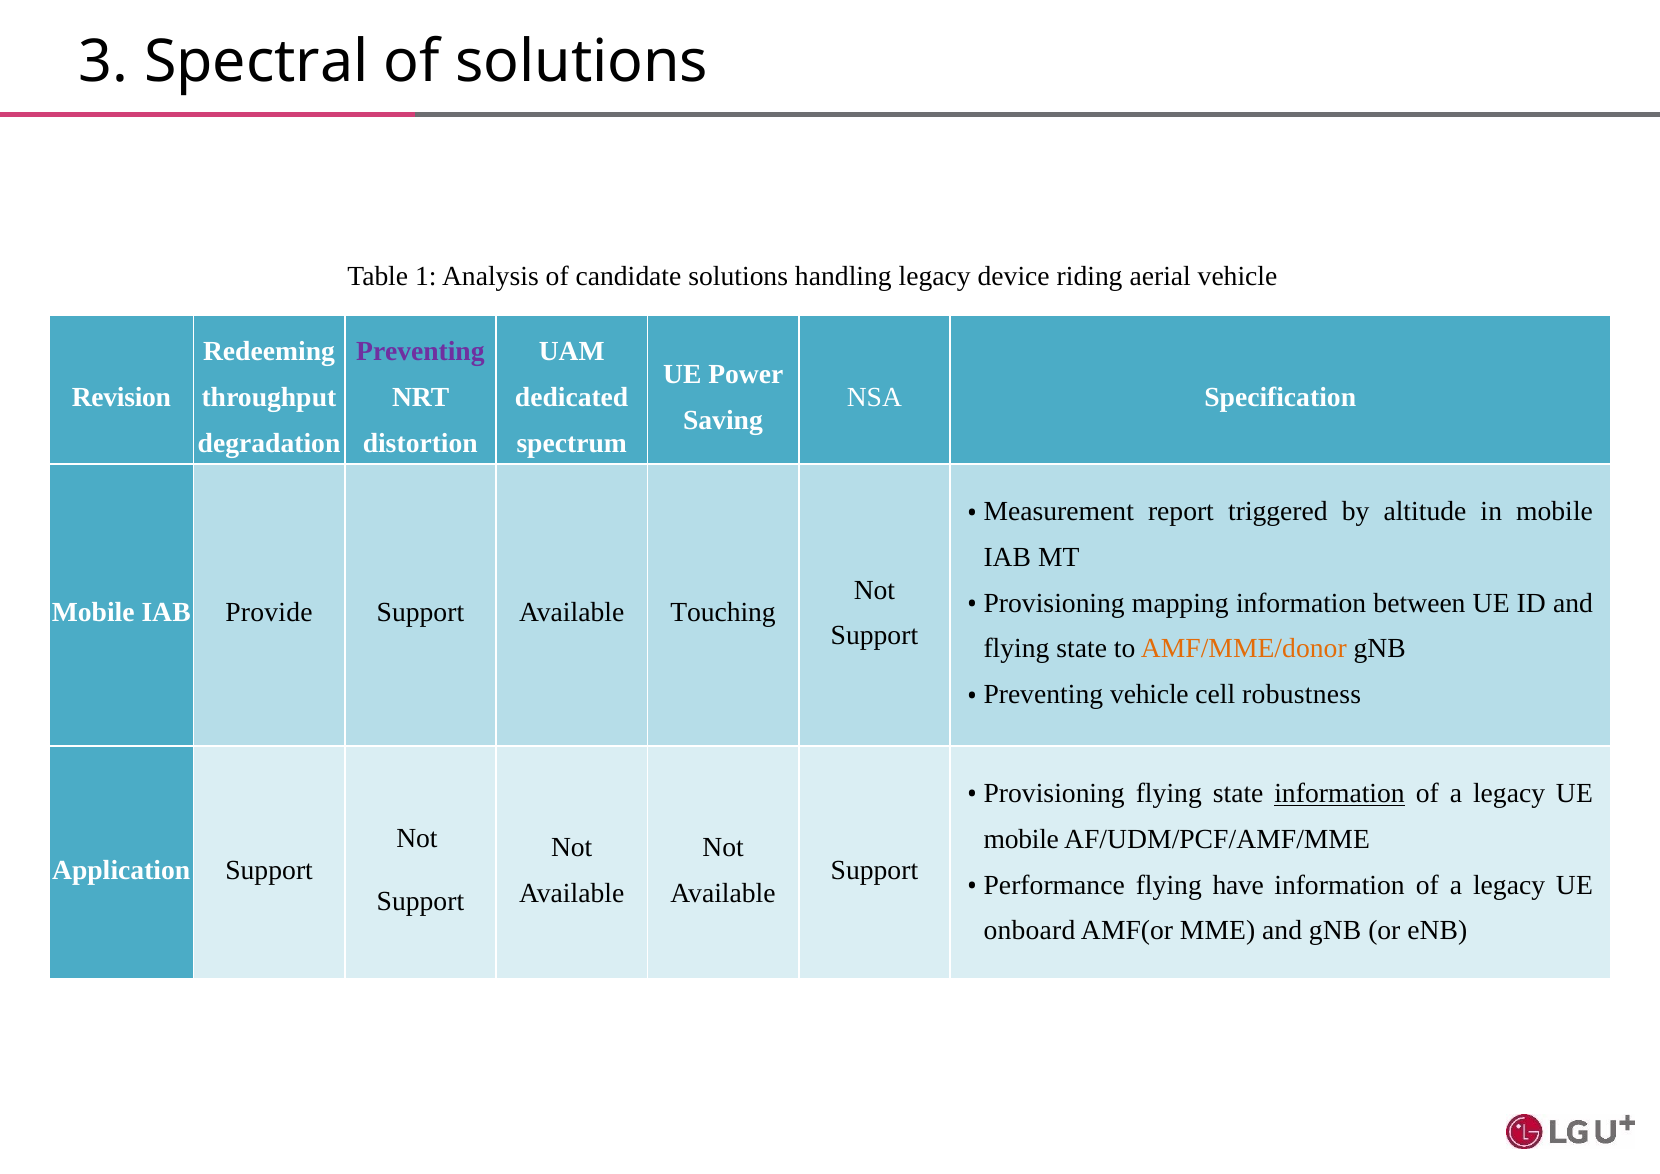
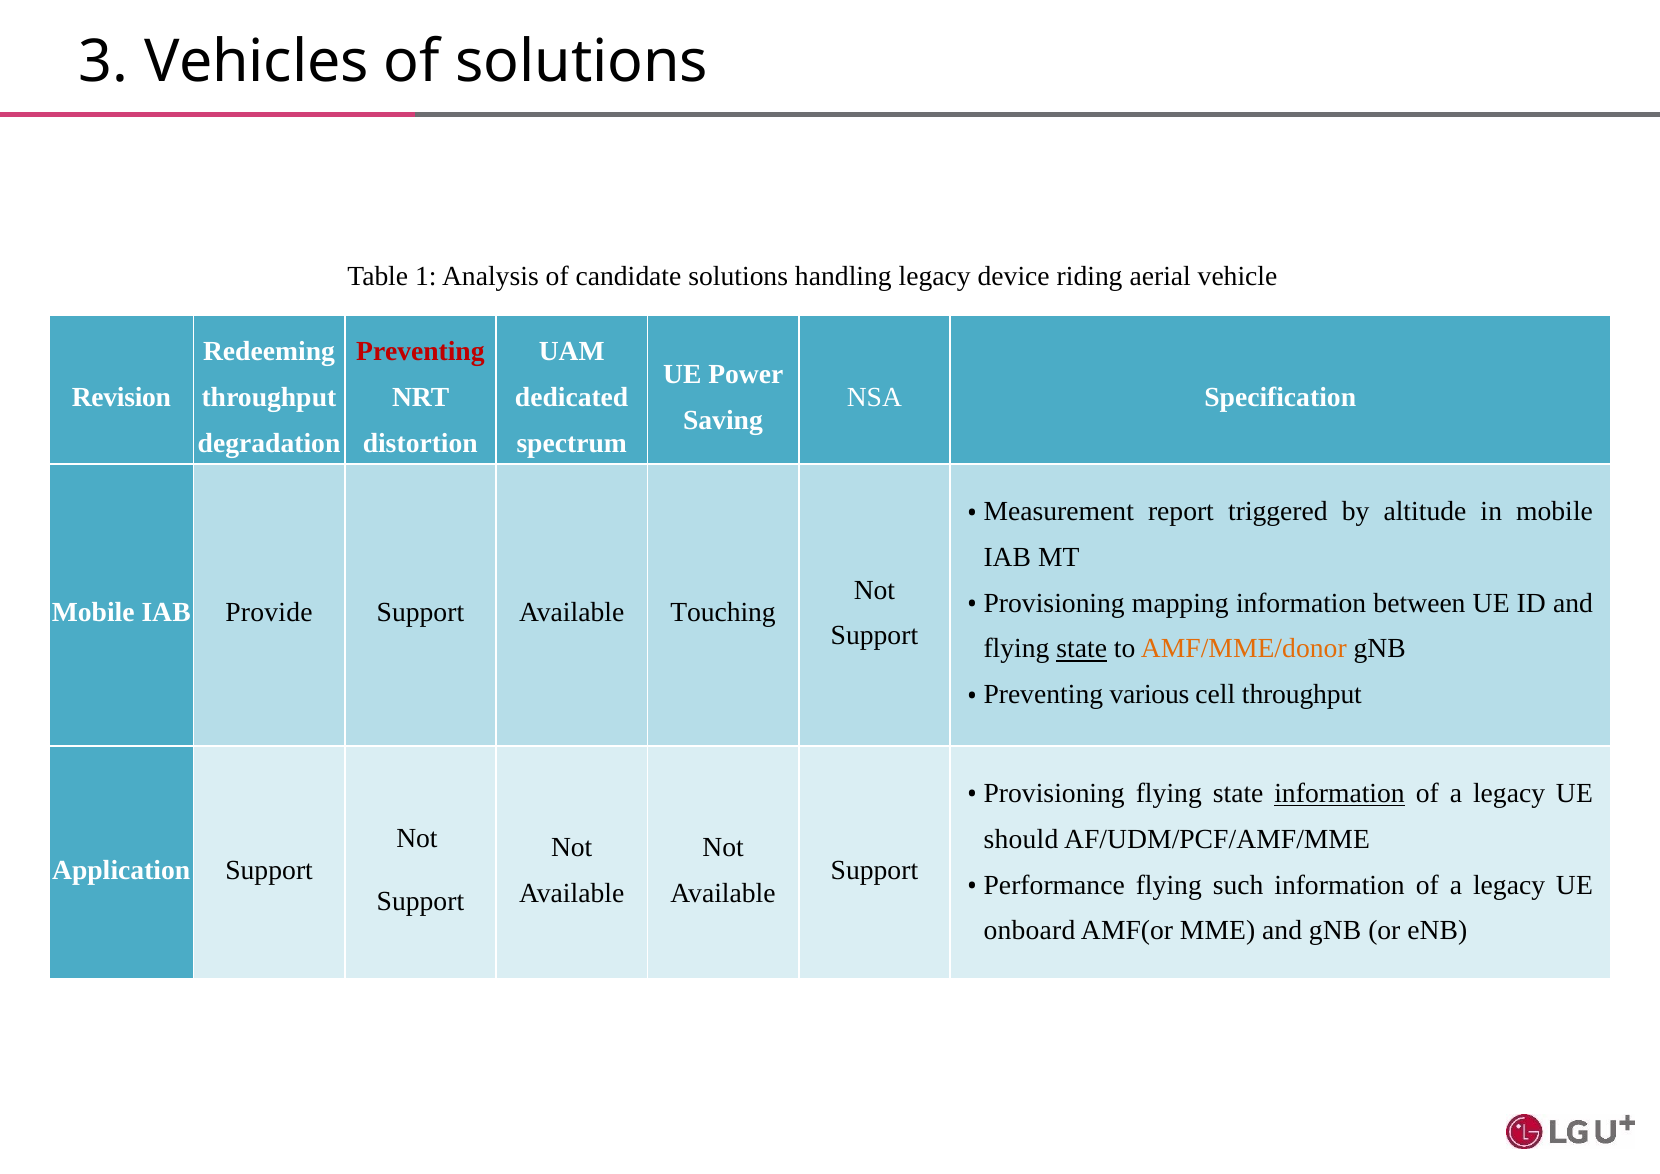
Spectral: Spectral -> Vehicles (256, 62)
Preventing colour: purple -> red (420, 352)
state underline: none -> present (1082, 649)
Preventing vehicle: vehicle -> various (1150, 695)
cell robustness: robustness -> throughput (1302, 695)
mobile: mobile -> should (1021, 839)
have: have -> such (1238, 885)
